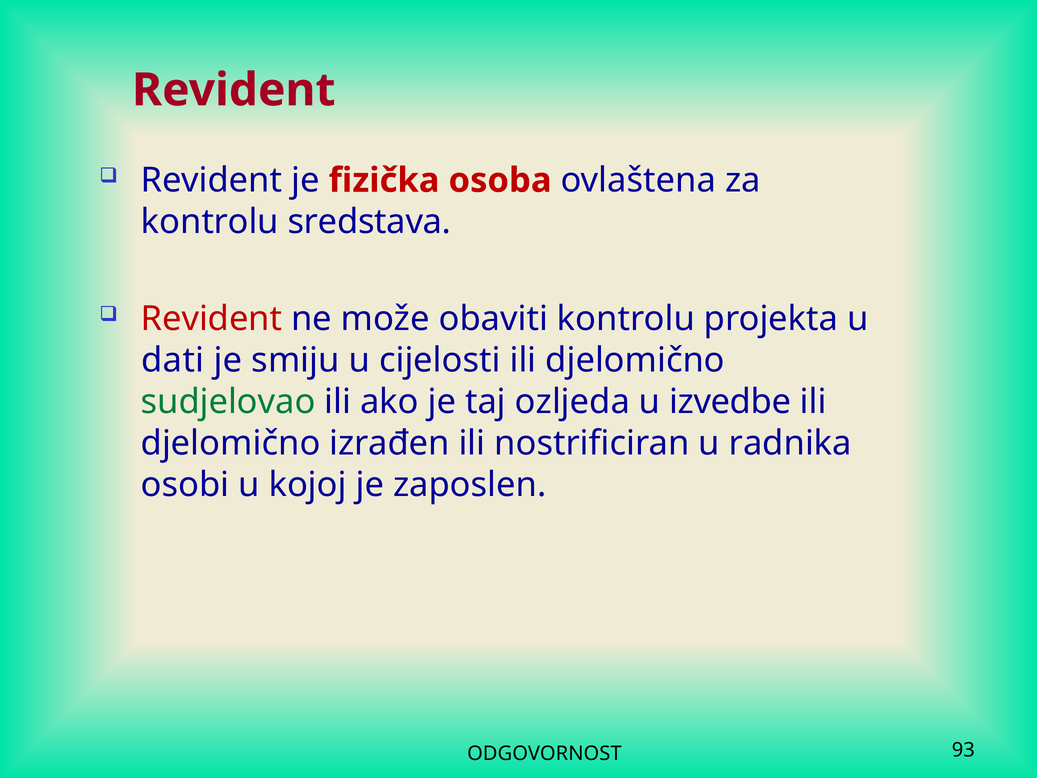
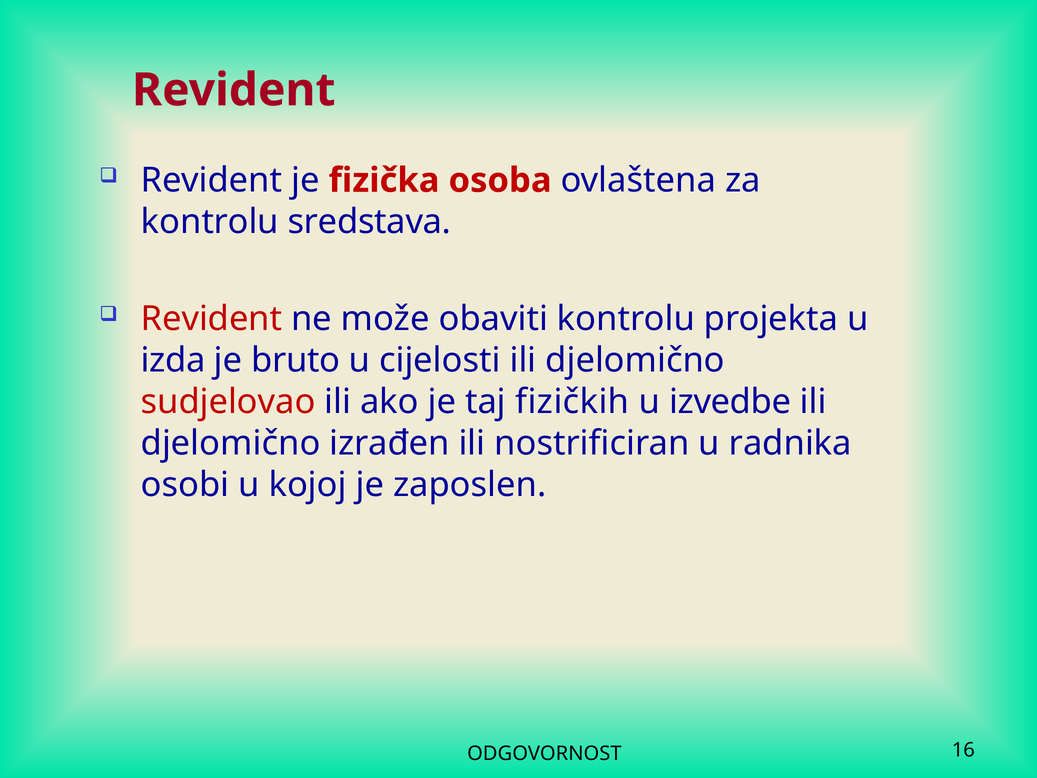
dati: dati -> izda (173, 360)
smiju: smiju -> bruto (296, 360)
sudjelovao colour: green -> red (228, 402)
ozljeda: ozljeda -> fizičkih (572, 402)
93: 93 -> 16 (963, 750)
